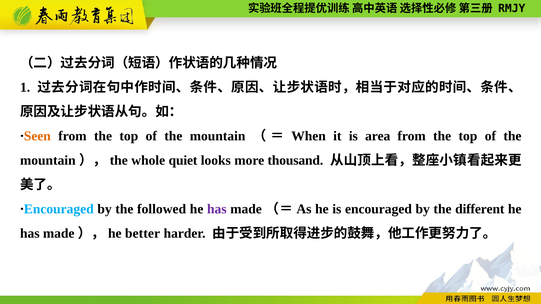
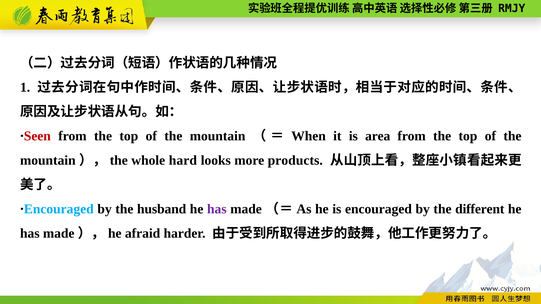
Seen colour: orange -> red (37, 136)
quiet: quiet -> hard (183, 161)
thousand: thousand -> products (295, 161)
followed: followed -> husband (162, 209)
better: better -> afraid (143, 234)
